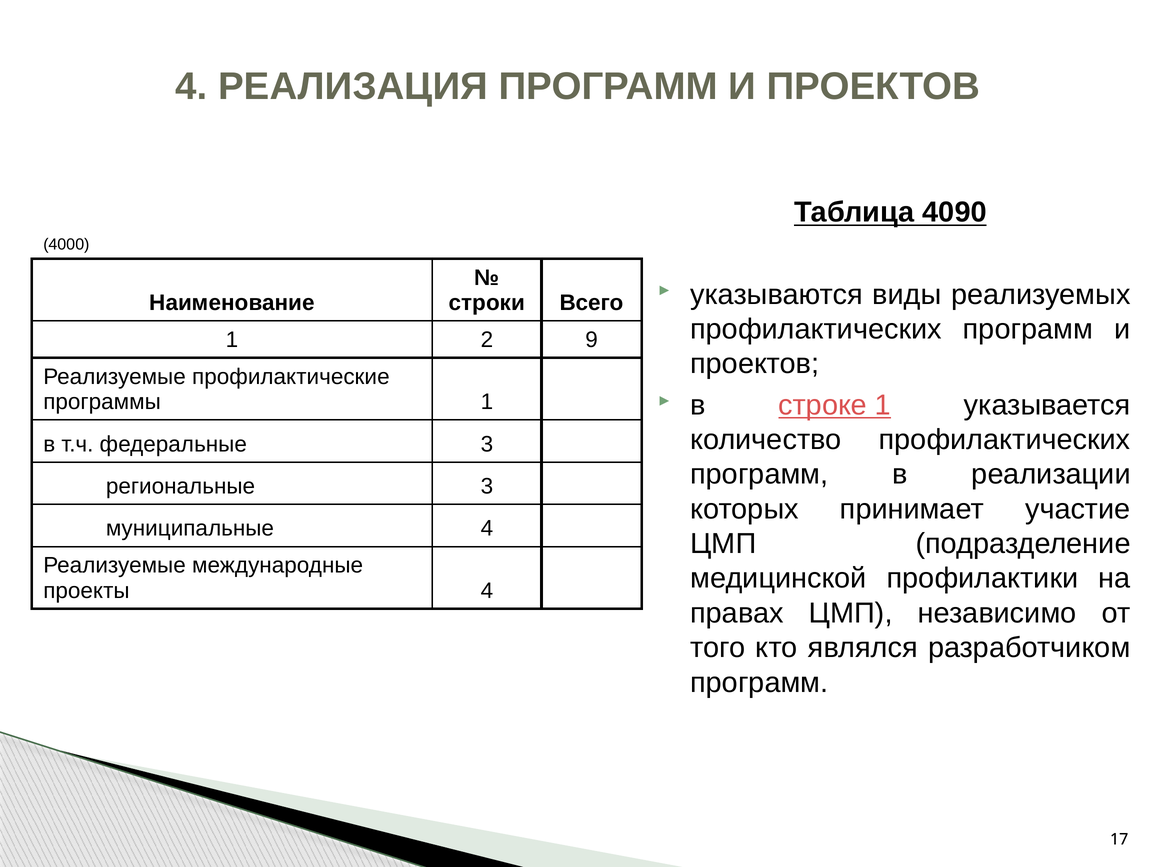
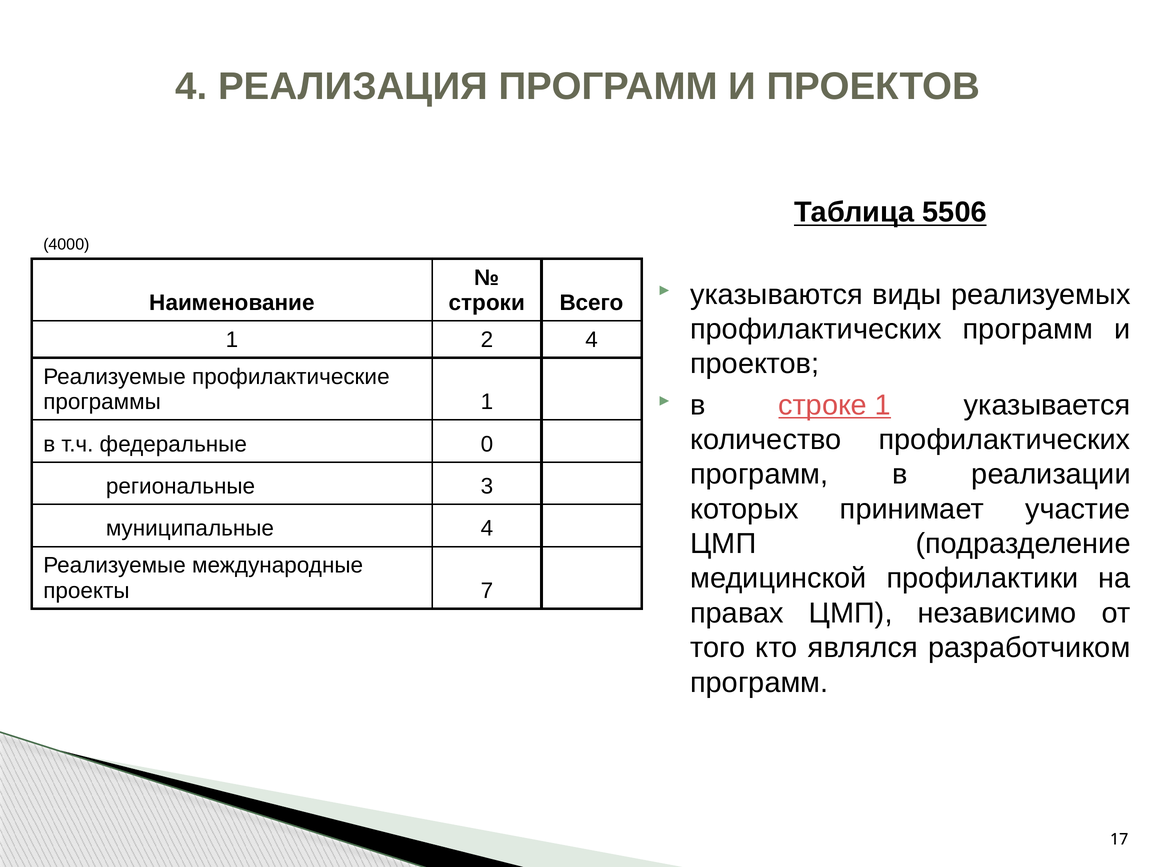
4090: 4090 -> 5506 (955, 212)
2 9: 9 -> 4 (592, 340)
федеральные 3: 3 -> 0 (487, 444)
проекты 4: 4 -> 7 (487, 591)
